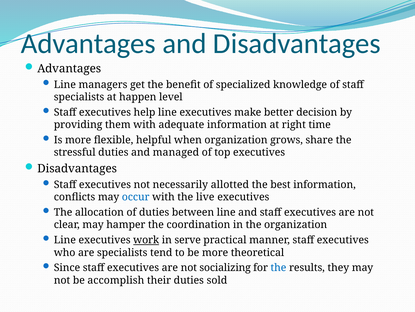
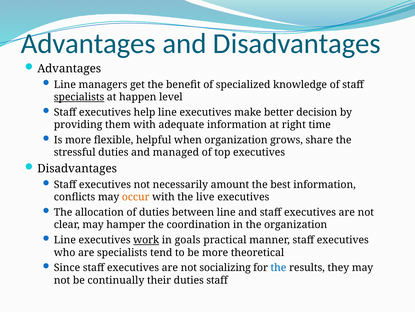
specialists underline: none -> present (79, 97)
allotted: allotted -> amount (230, 184)
occur colour: blue -> orange (136, 197)
serve: serve -> goals (188, 240)
accomplish: accomplish -> continually (116, 280)
duties sold: sold -> staff (217, 280)
